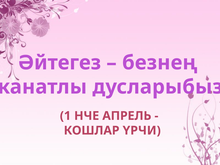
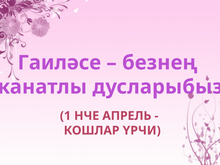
Әйтегез: Әйтегез -> Гаиләсе (59, 63)
